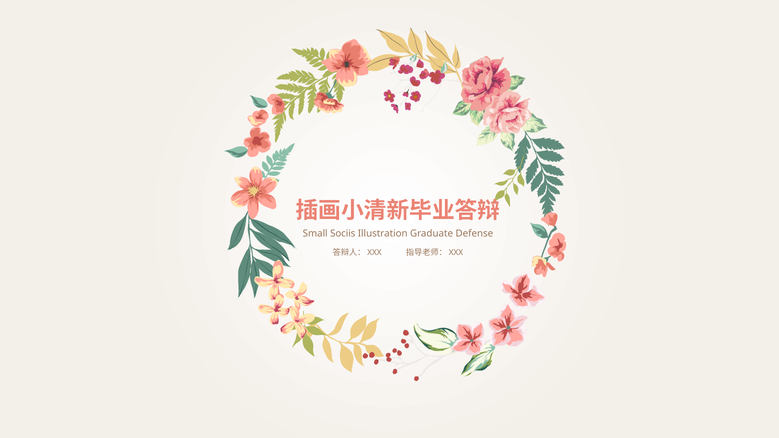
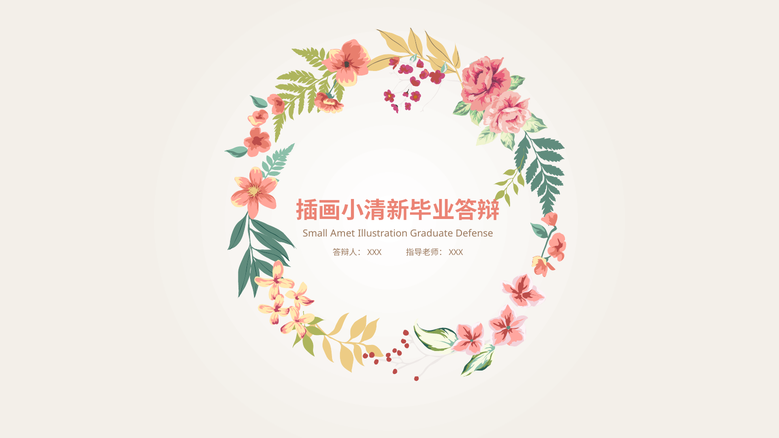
Sociis: Sociis -> Amet (343, 234)
